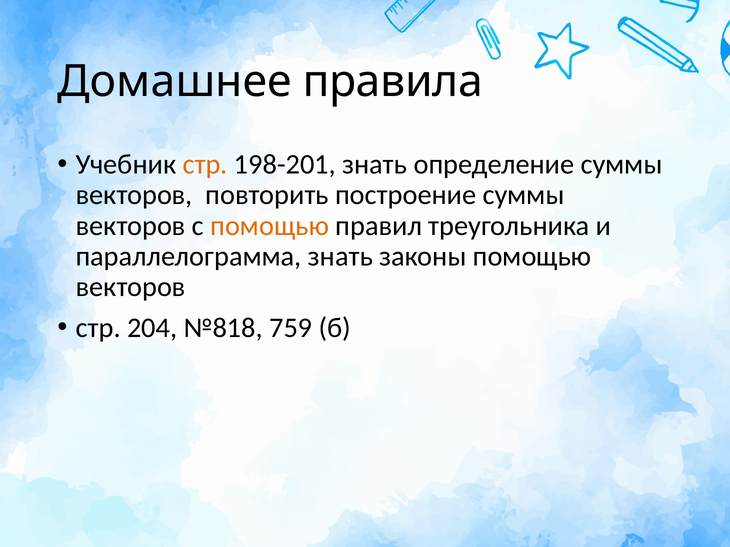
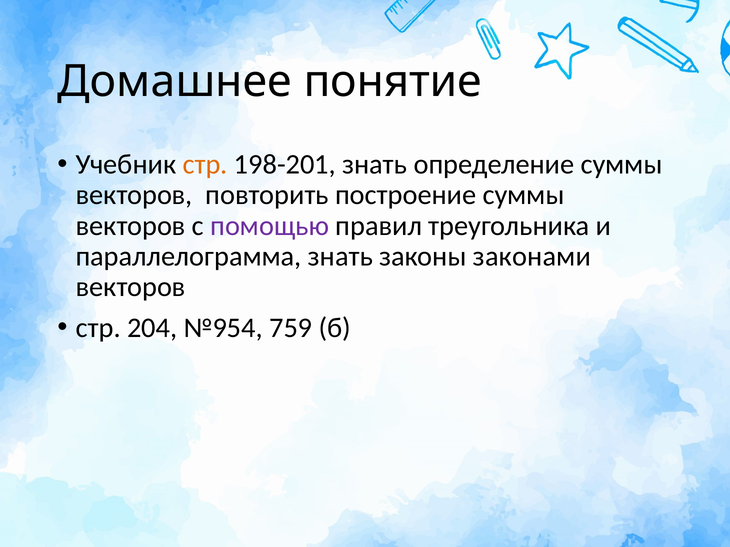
правила: правила -> понятие (393, 82)
помощью colour: orange -> purple (270, 226)
законы помощью: помощью -> законами (532, 257)
№818: №818 -> №954 (223, 328)
